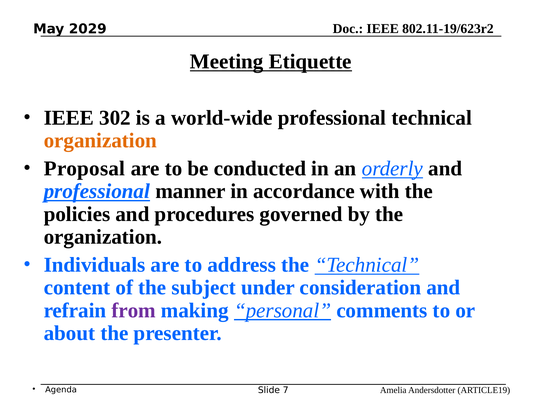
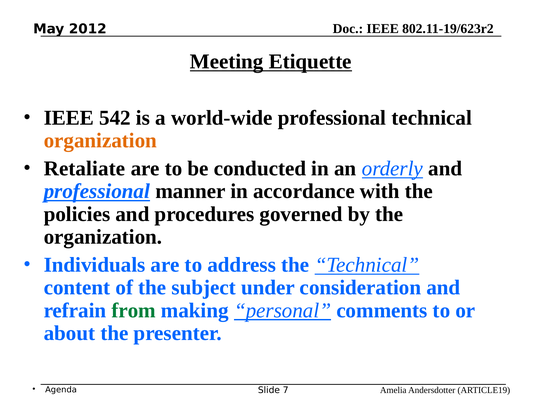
2029: 2029 -> 2012 (88, 29)
302: 302 -> 542 (115, 118)
Proposal: Proposal -> Retaliate (85, 168)
from colour: purple -> green (134, 310)
